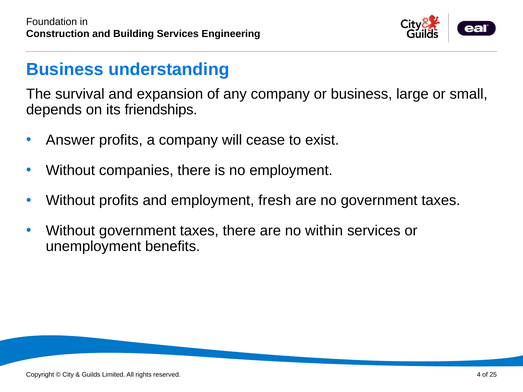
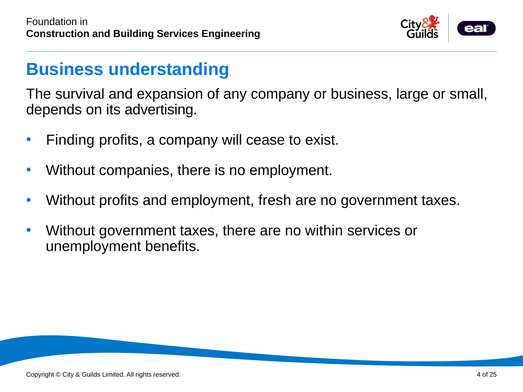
friendships: friendships -> advertising (161, 110)
Answer: Answer -> Finding (70, 140)
